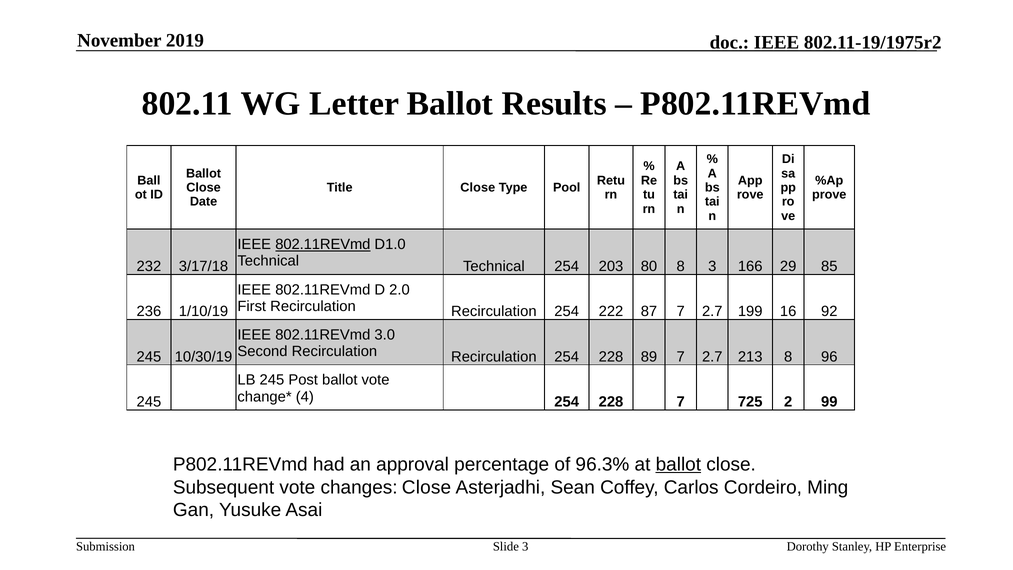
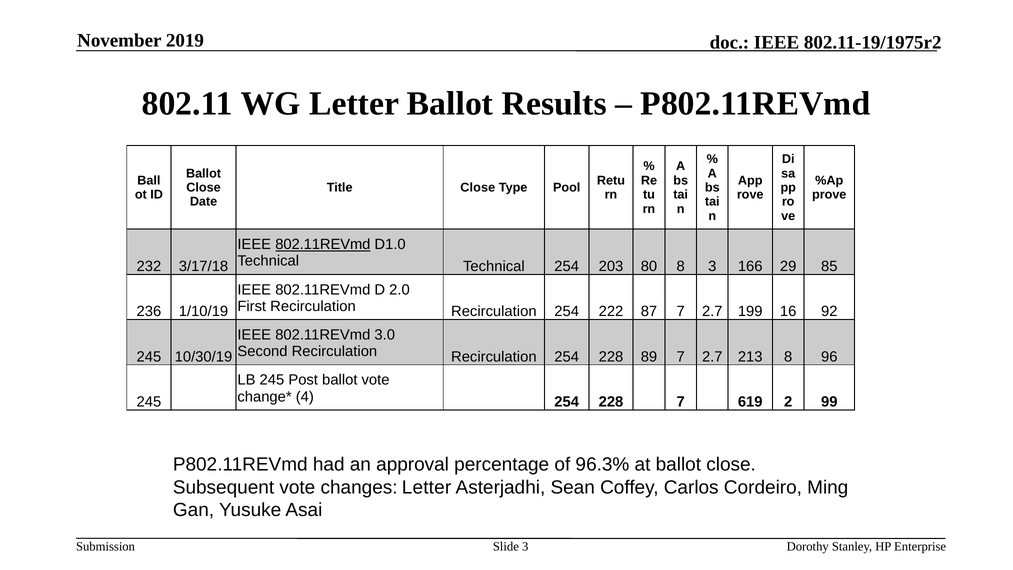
725: 725 -> 619 (750, 402)
ballot underline: present -> none (678, 464)
changes Close: Close -> Letter (427, 487)
